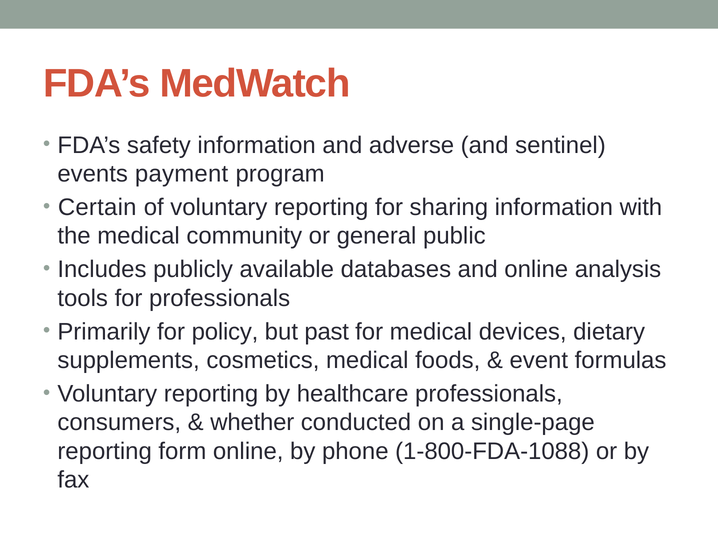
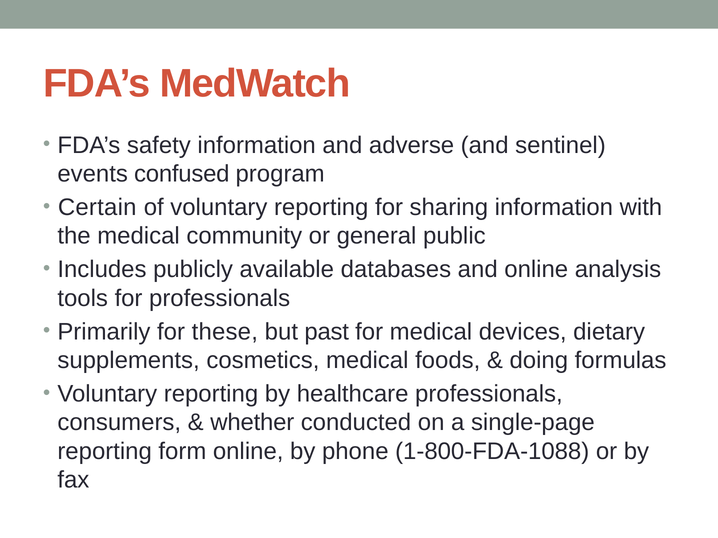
payment: payment -> confused (182, 174)
policy: policy -> these (225, 332)
event: event -> doing (539, 361)
